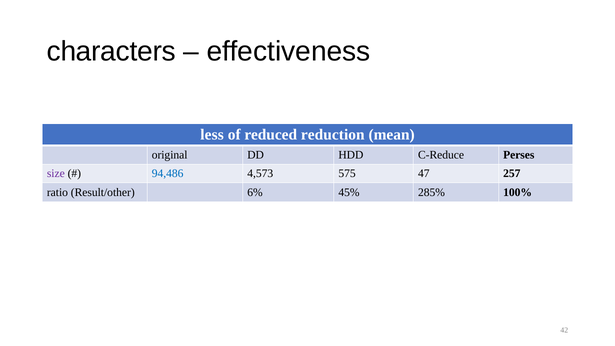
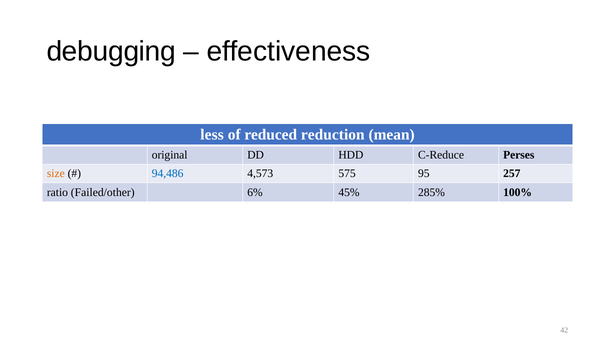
characters: characters -> debugging (111, 52)
size colour: purple -> orange (56, 174)
47: 47 -> 95 (424, 174)
Result/other: Result/other -> Failed/other (103, 192)
